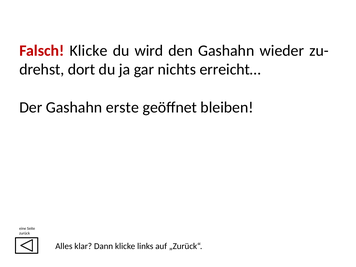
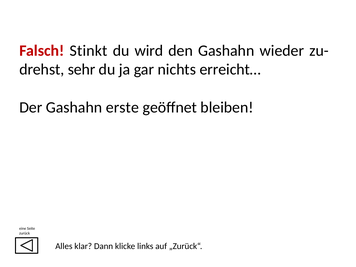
Falsch Klicke: Klicke -> Stinkt (89, 51)
dort: dort -> sehr (82, 70)
